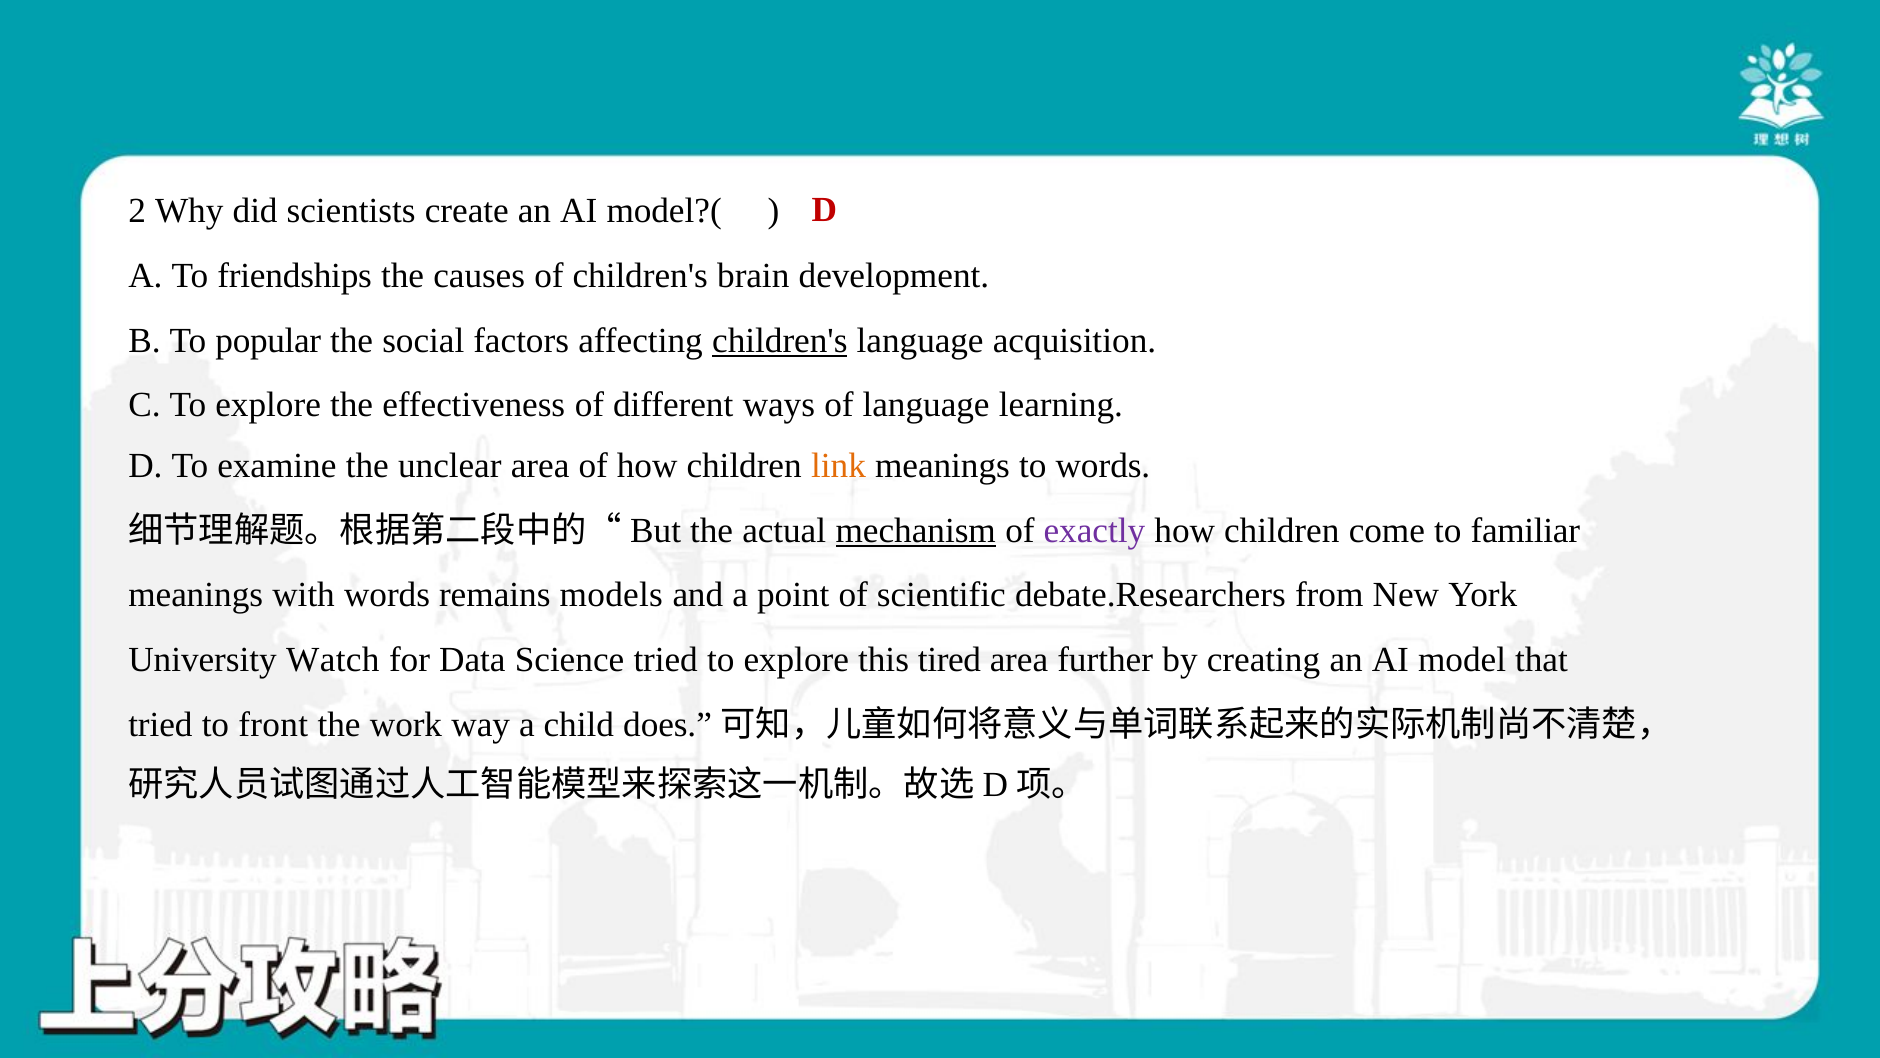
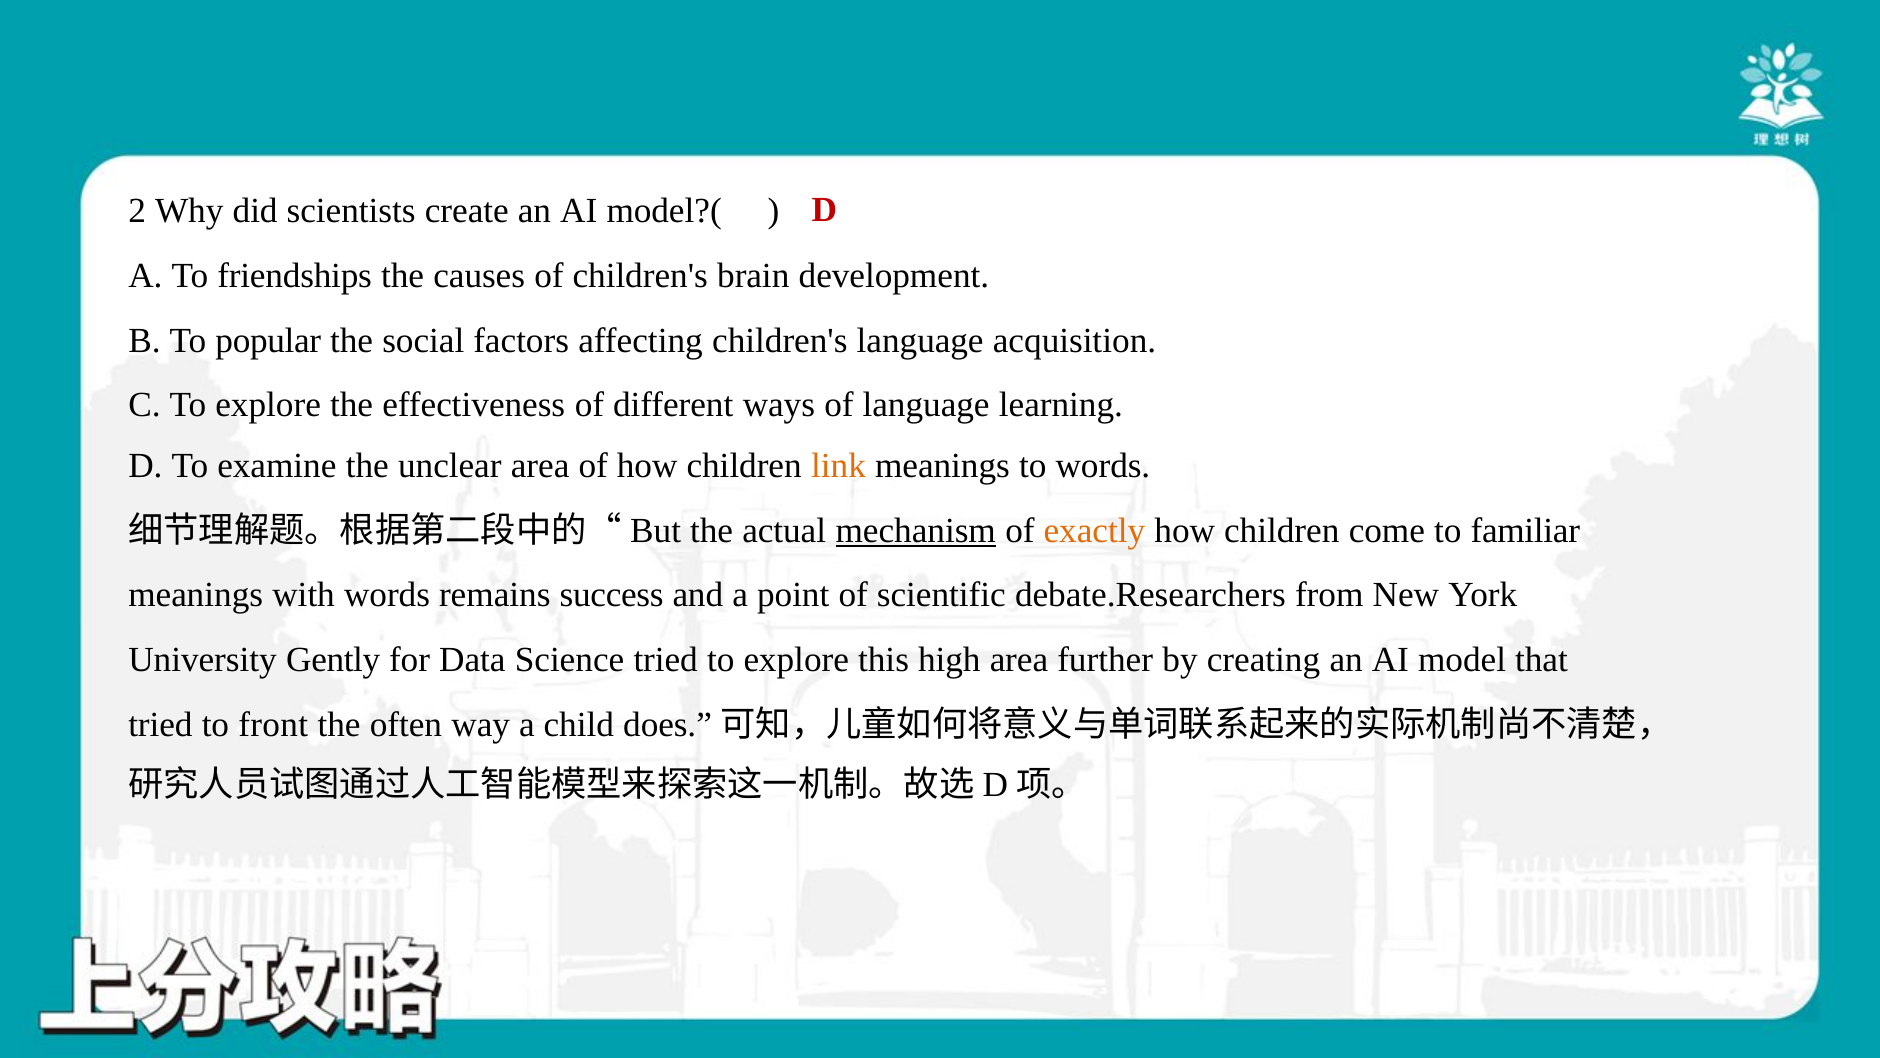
children's underline: present -> none (780, 340)
exactly colour: purple -> orange (1094, 530)
models: models -> success (612, 595)
Watch: Watch -> Gently (333, 660)
tired: tired -> high (949, 660)
work: work -> often (406, 724)
